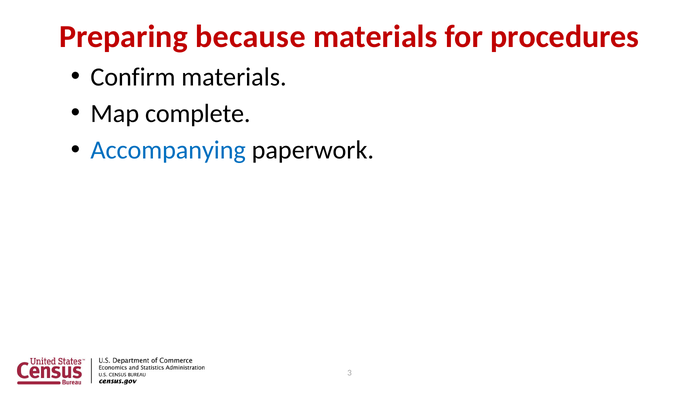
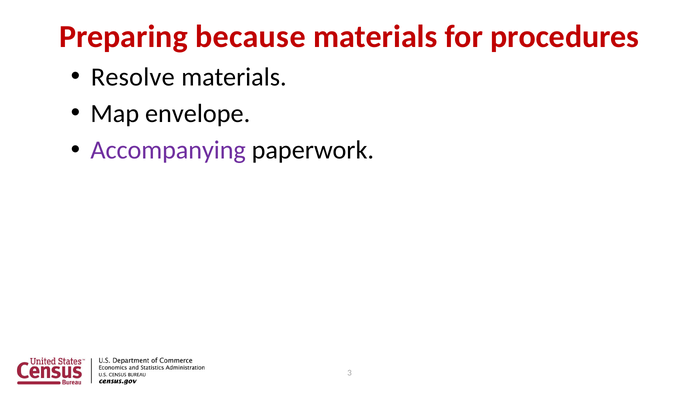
Confirm: Confirm -> Resolve (133, 77)
complete: complete -> envelope (198, 114)
Accompanying colour: blue -> purple (168, 150)
